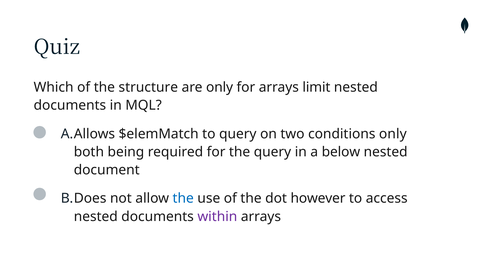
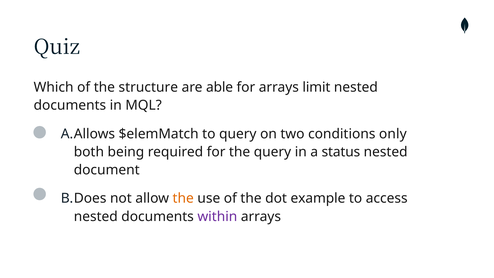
are only: only -> able (220, 87)
below: below -> status (341, 152)
the colour: blue -> orange (183, 198)
however: however -> example (318, 198)
